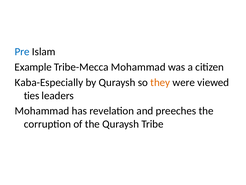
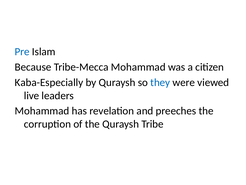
Example: Example -> Because (33, 67)
they colour: orange -> blue (160, 82)
ties: ties -> live (32, 95)
